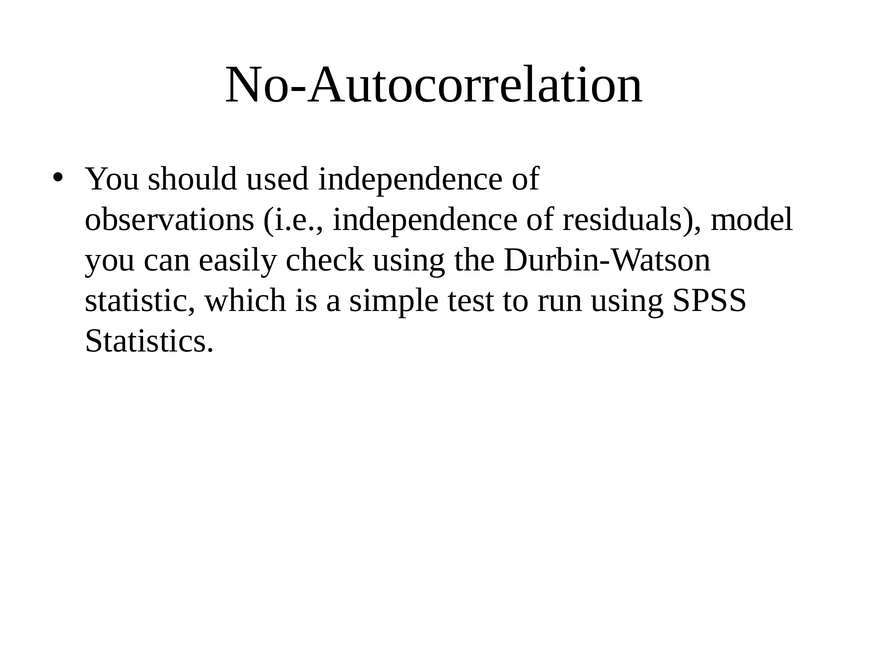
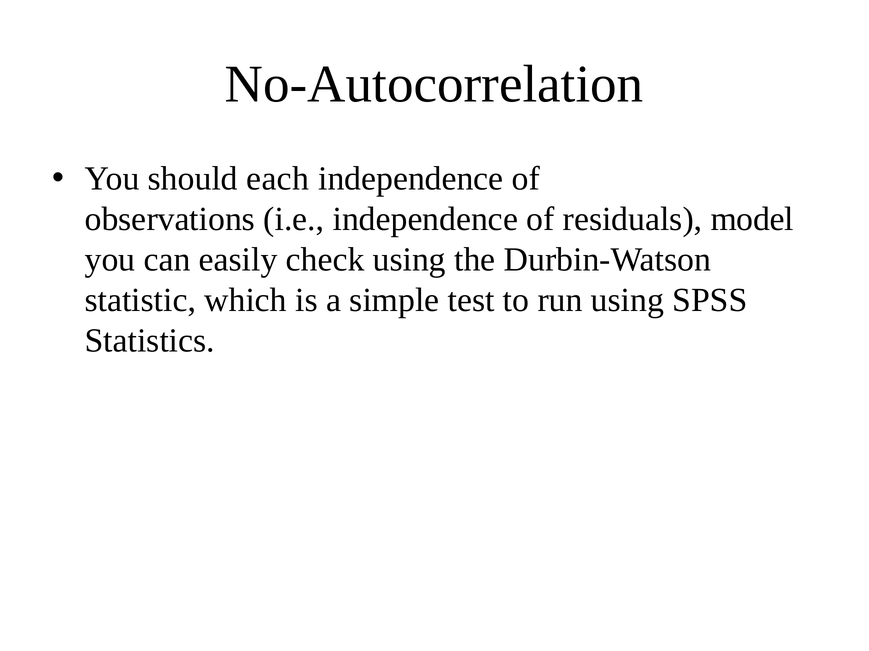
used: used -> each (278, 179)
